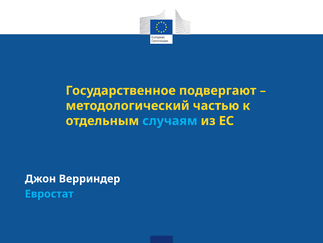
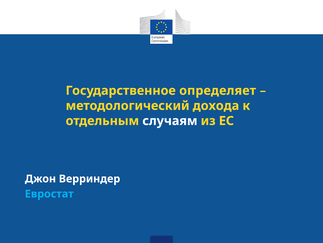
подвергают: подвергают -> определяет (218, 90)
частью: частью -> дохода (216, 105)
случаям colour: light blue -> white (170, 121)
